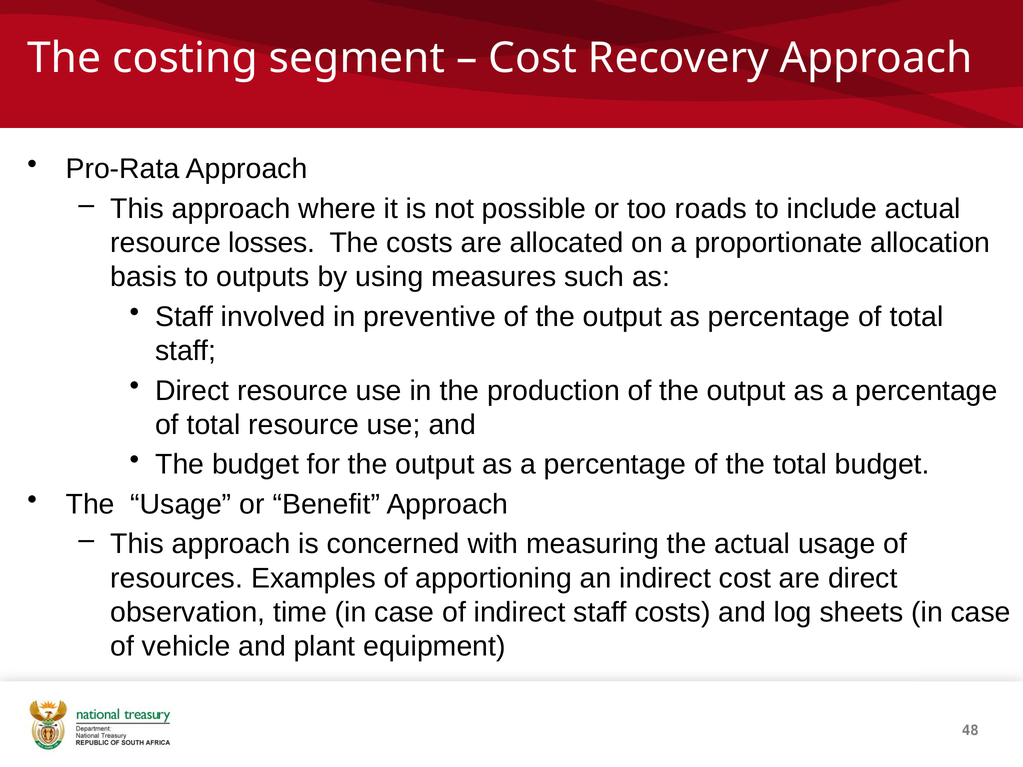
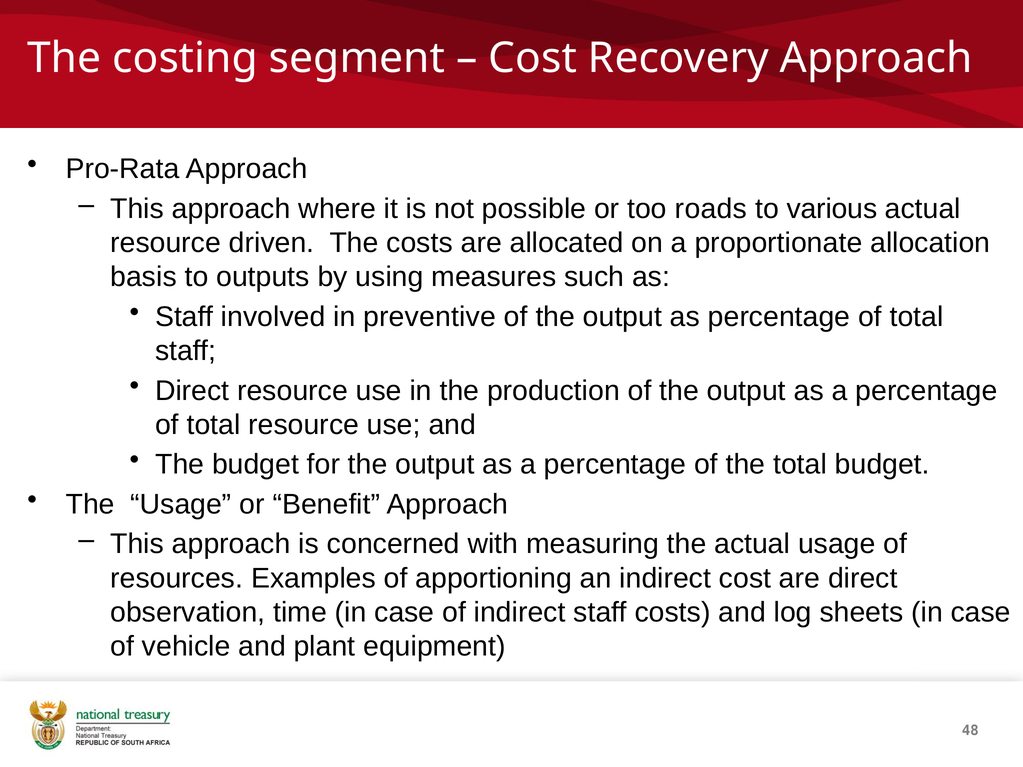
include: include -> various (832, 209)
losses: losses -> driven (272, 243)
